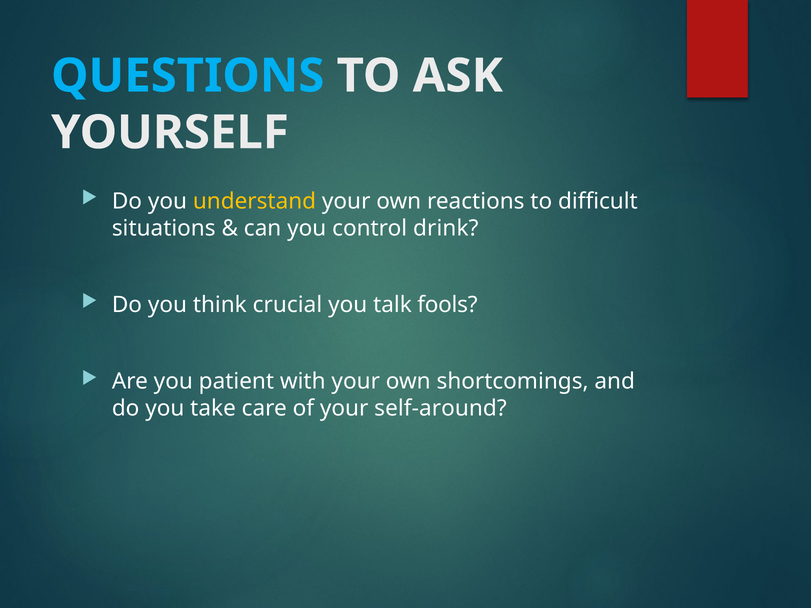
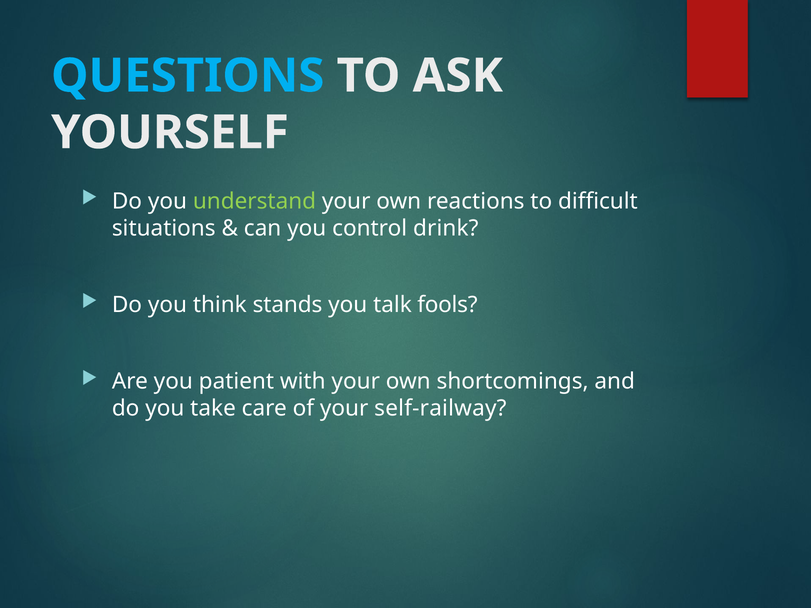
understand colour: yellow -> light green (254, 201)
crucial: crucial -> stands (288, 305)
self-around: self-around -> self-railway (440, 409)
